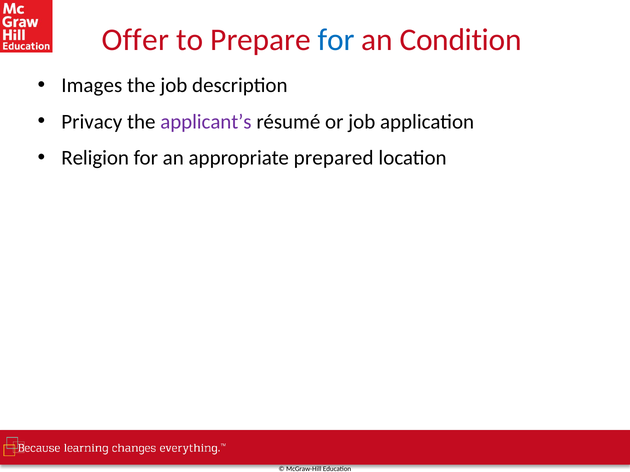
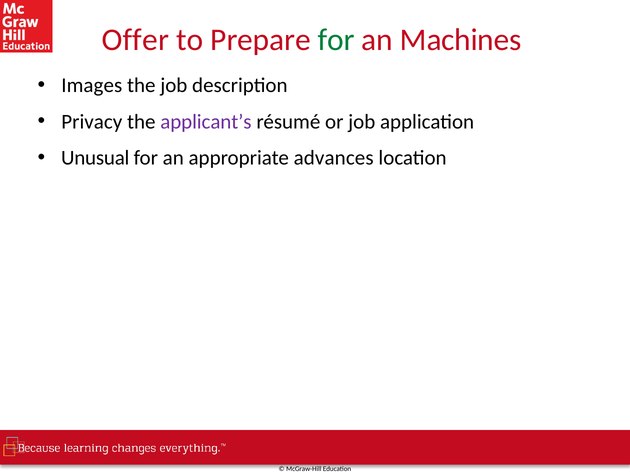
for colour: blue -> green (336, 40)
Condition: Condition -> Machines (461, 40)
Religion: Religion -> Unusual (95, 158)
prepared: prepared -> advances (334, 158)
